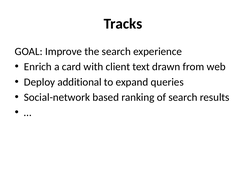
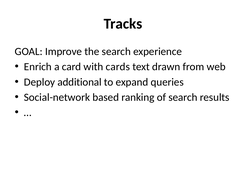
client: client -> cards (118, 67)
